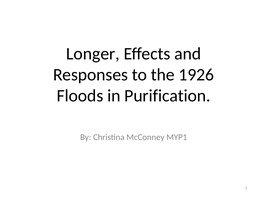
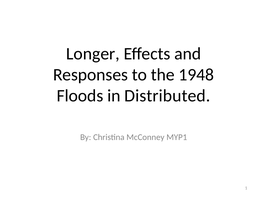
1926: 1926 -> 1948 (196, 75)
Purification: Purification -> Distributed (167, 96)
